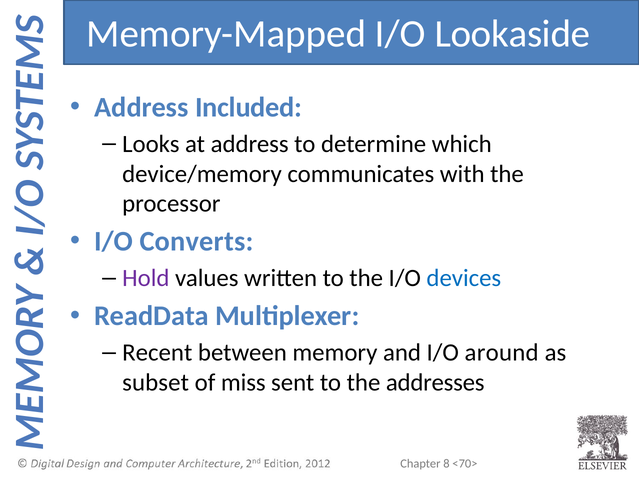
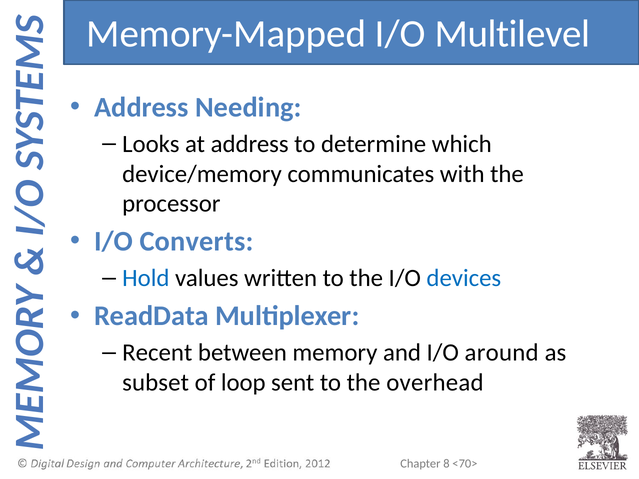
Lookaside: Lookaside -> Multilevel (512, 34)
Included: Included -> Needing (248, 107)
Hold colour: purple -> blue (146, 278)
miss: miss -> loop (243, 383)
addresses: addresses -> overhead (435, 383)
